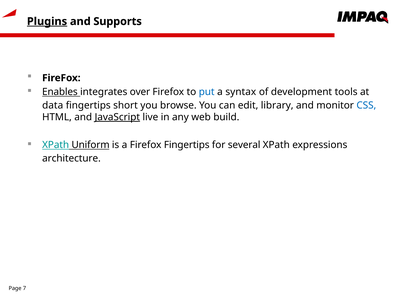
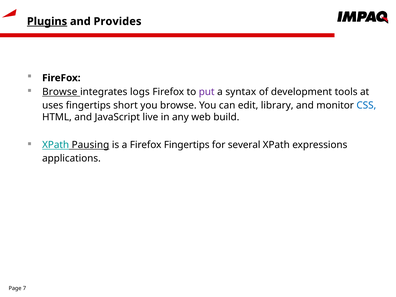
Supports: Supports -> Provides (117, 21)
Enables: Enables -> Browse (60, 92)
over: over -> logs (140, 92)
put colour: blue -> purple (207, 92)
data: data -> uses (53, 105)
JavaScript underline: present -> none (117, 117)
Uniform: Uniform -> Pausing (90, 145)
architecture: architecture -> applications (71, 158)
